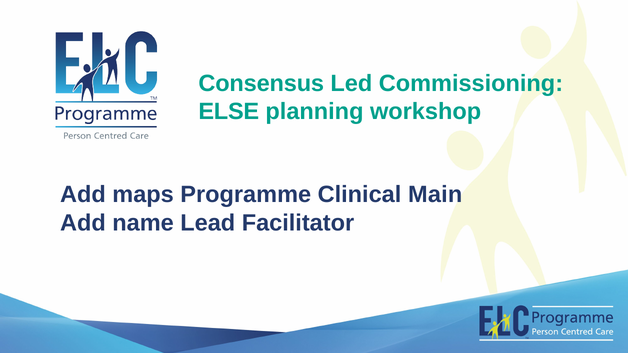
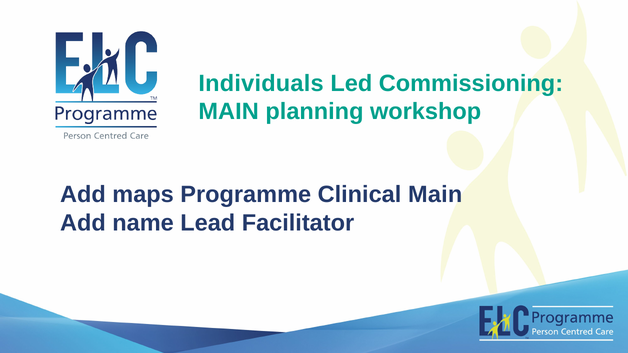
Consensus: Consensus -> Individuals (261, 84)
ELSE: ELSE -> MAIN (229, 112)
